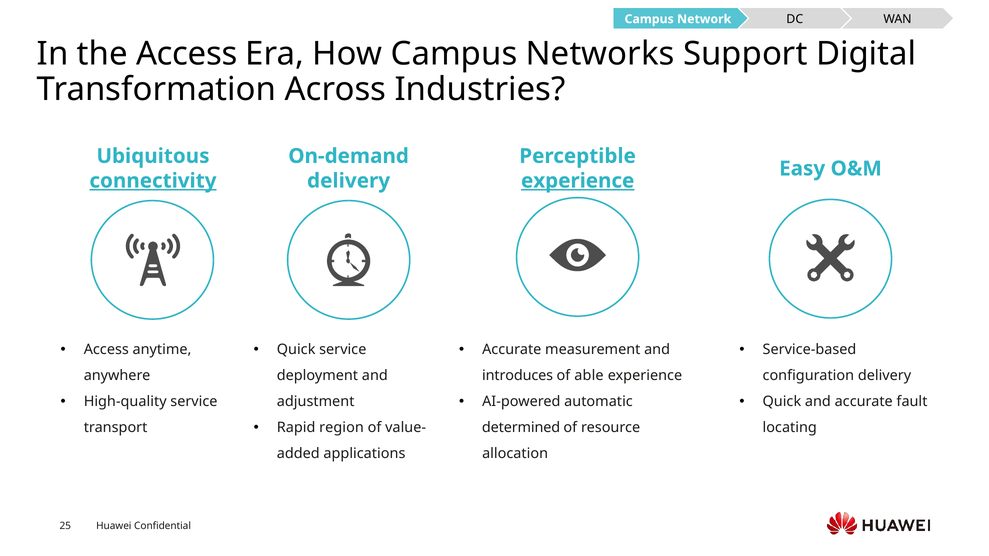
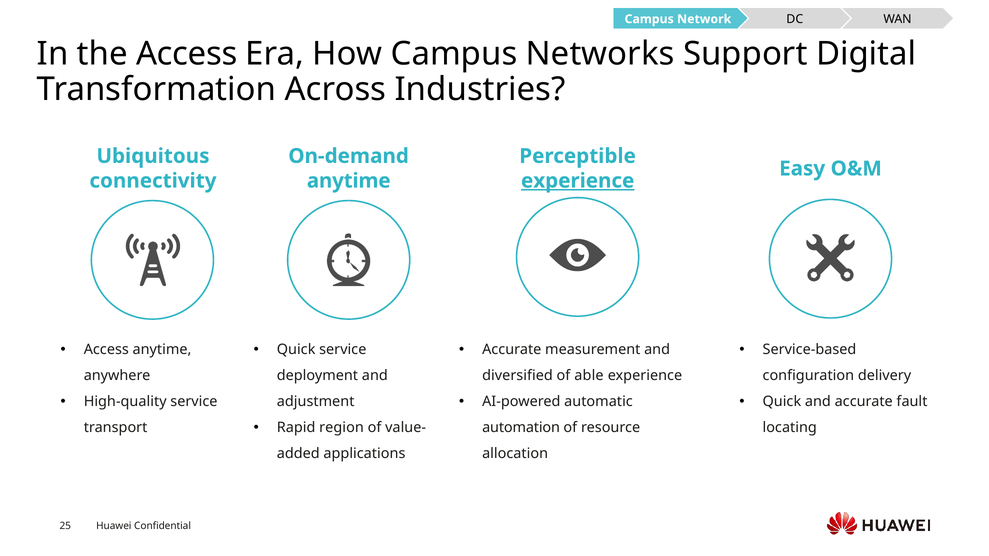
connectivity underline: present -> none (153, 181)
delivery: delivery -> anytime (349, 181)
introduces: introduces -> diversified (518, 376)
determined: determined -> automation (521, 428)
